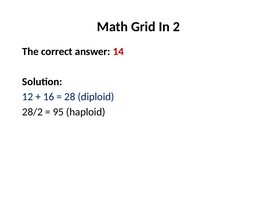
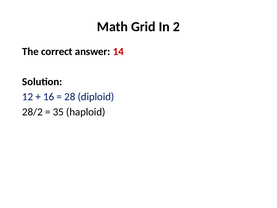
95: 95 -> 35 (58, 112)
